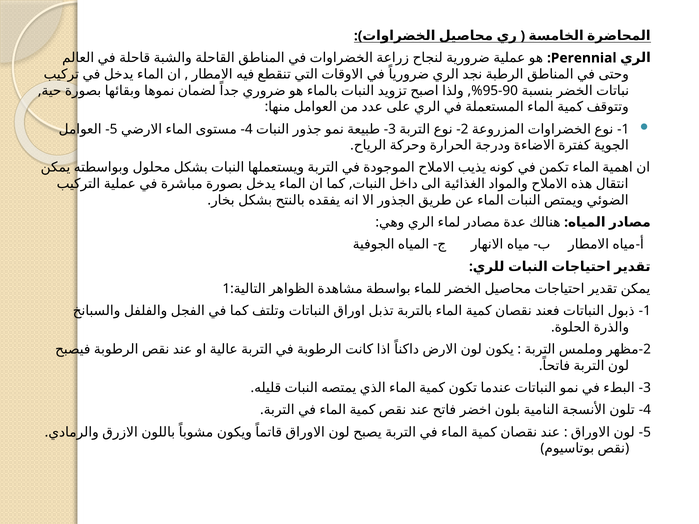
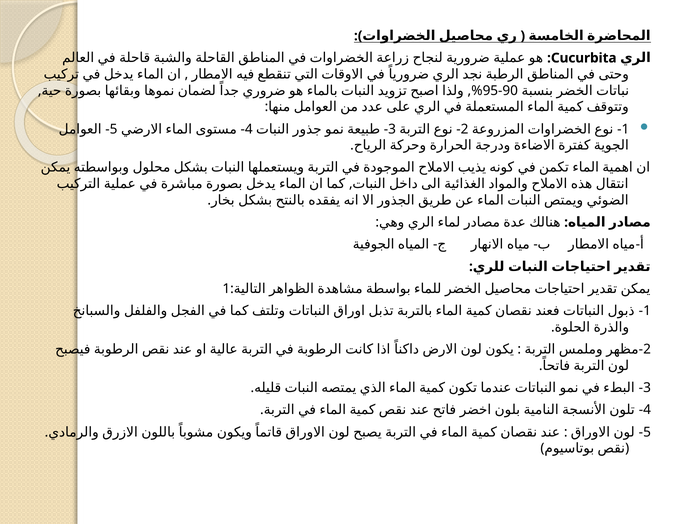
Perennial: Perennial -> Cucurbita (584, 58)
